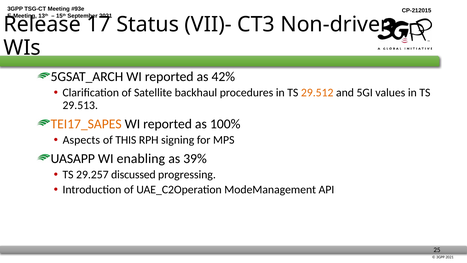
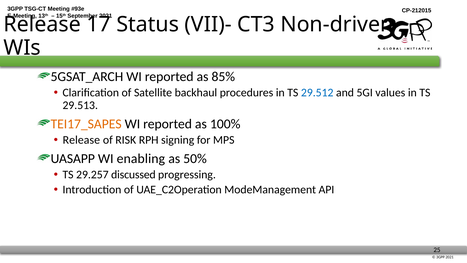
42%: 42% -> 85% (223, 76)
29.512 colour: orange -> blue (317, 93)
Aspects: Aspects -> Release (81, 140)
THIS: THIS -> RISK (126, 140)
39%: 39% -> 50% (195, 158)
